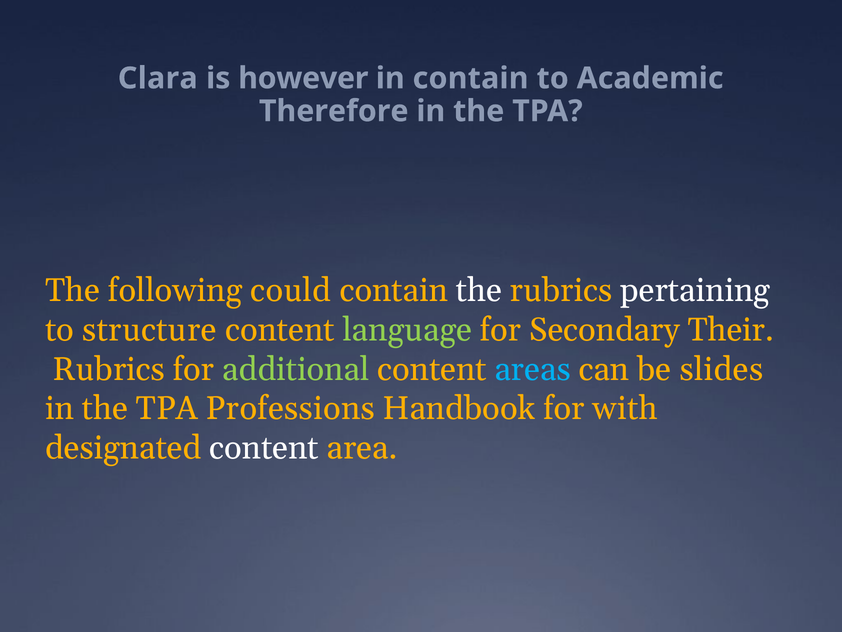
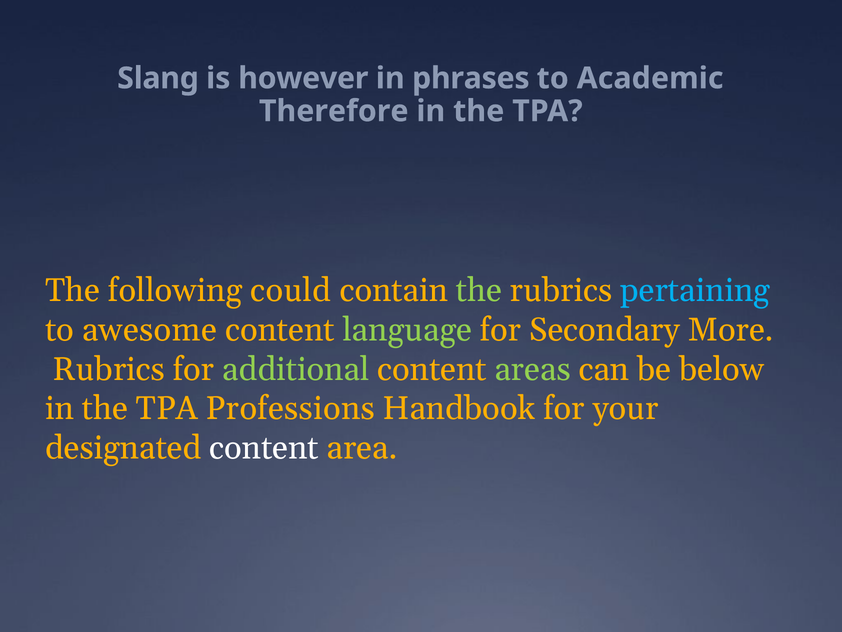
Clara: Clara -> Slang (158, 78)
in contain: contain -> phrases (471, 78)
the colour: white -> light green (479, 290)
pertaining colour: white -> light blue (695, 290)
structure: structure -> awesome (149, 330)
Their: Their -> More (731, 330)
areas colour: light blue -> light green (533, 369)
slides: slides -> below (722, 369)
with: with -> your (626, 408)
